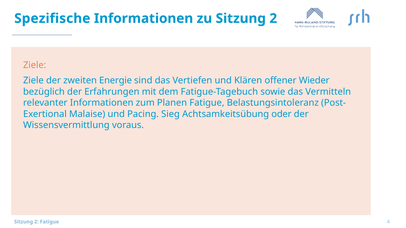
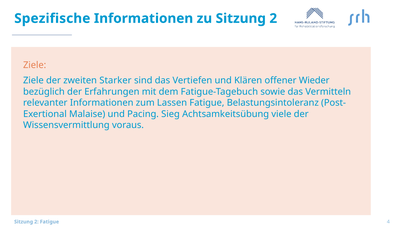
Energie: Energie -> Starker (115, 81)
Planen: Planen -> Lassen (172, 103)
oder: oder -> viele (281, 114)
